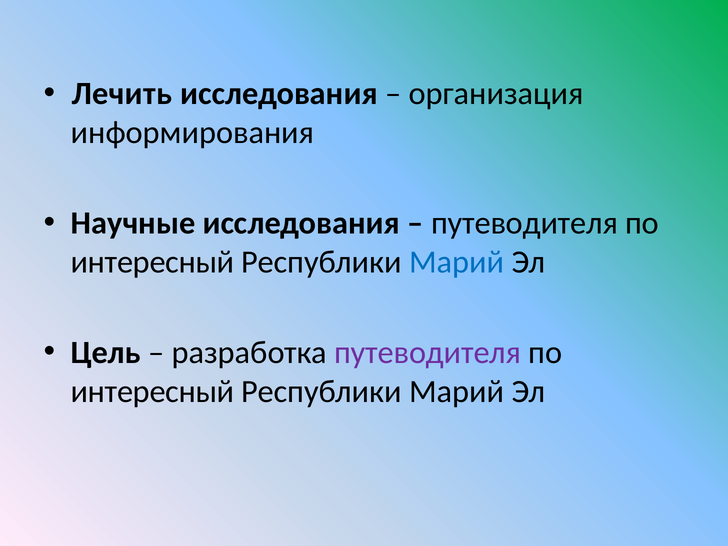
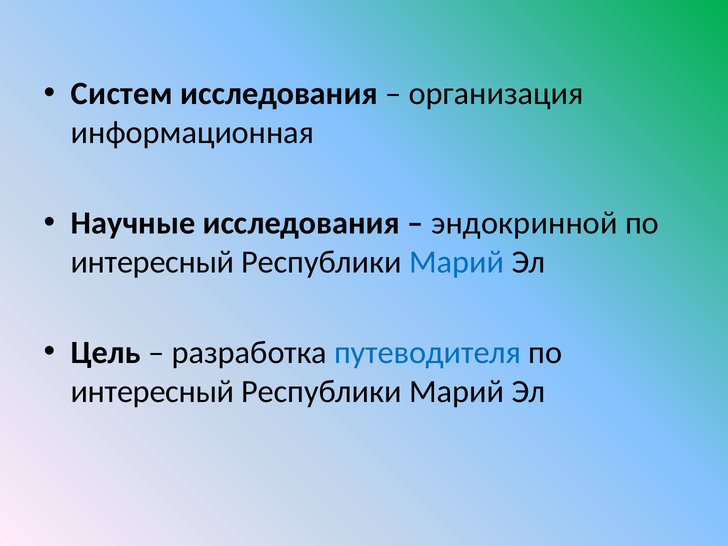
Лечить: Лечить -> Систем (122, 94)
информирования: информирования -> информационная (193, 132)
путеводителя: путеводителя -> эндокринной (524, 223)
путеводителя colour: purple -> blue (428, 352)
